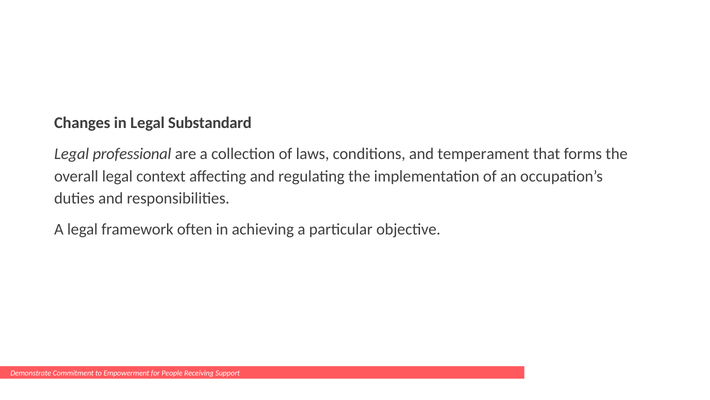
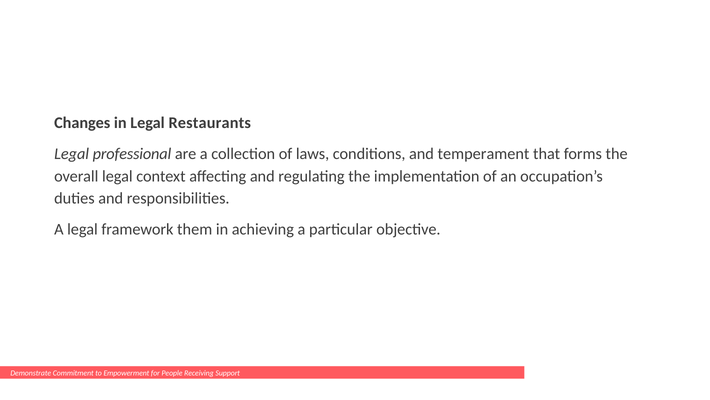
Substandard: Substandard -> Restaurants (210, 123)
often: often -> them (195, 229)
